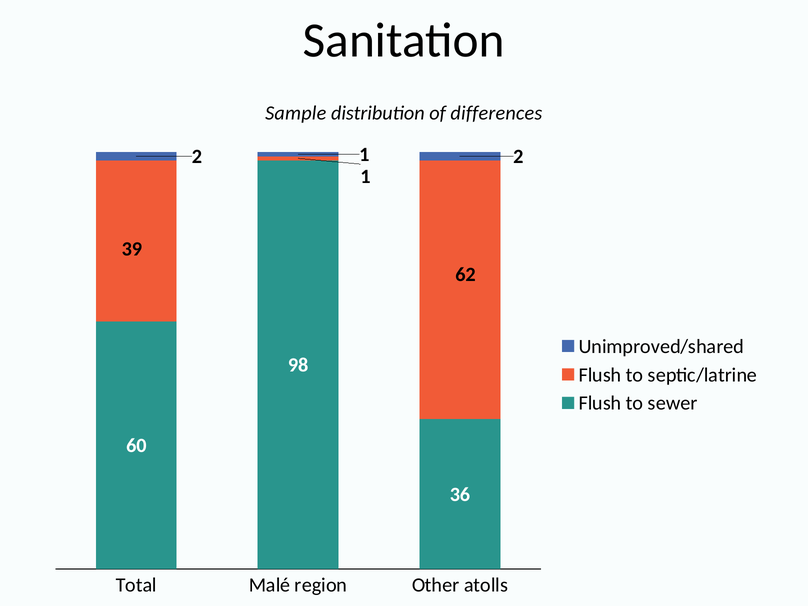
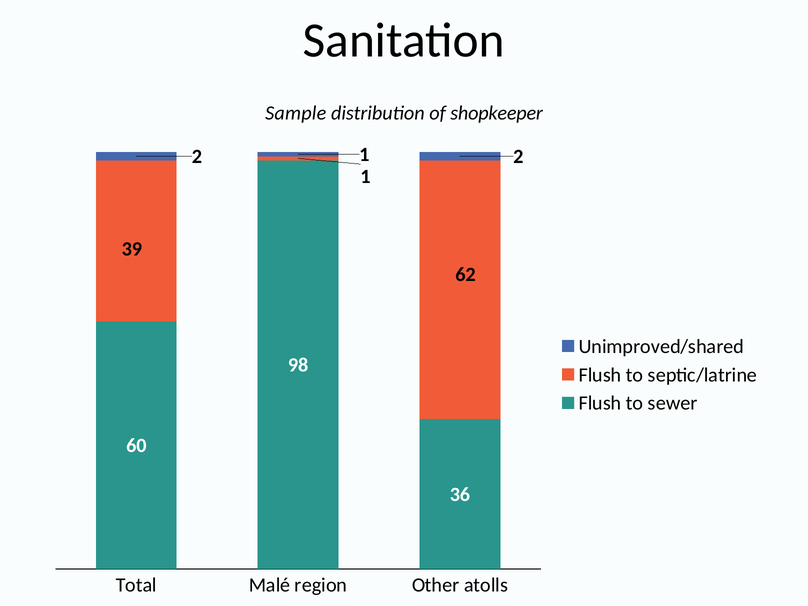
differences: differences -> shopkeeper (497, 113)
